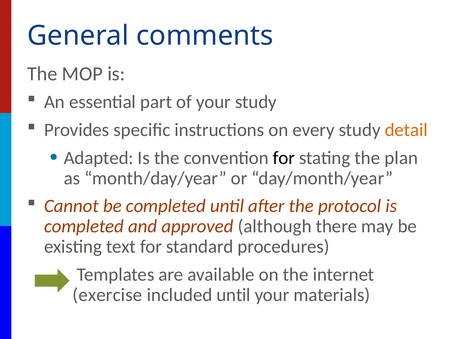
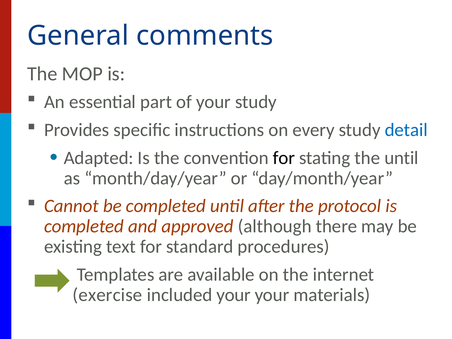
detail colour: orange -> blue (406, 130)
the plan: plan -> until (402, 158)
included until: until -> your (234, 295)
